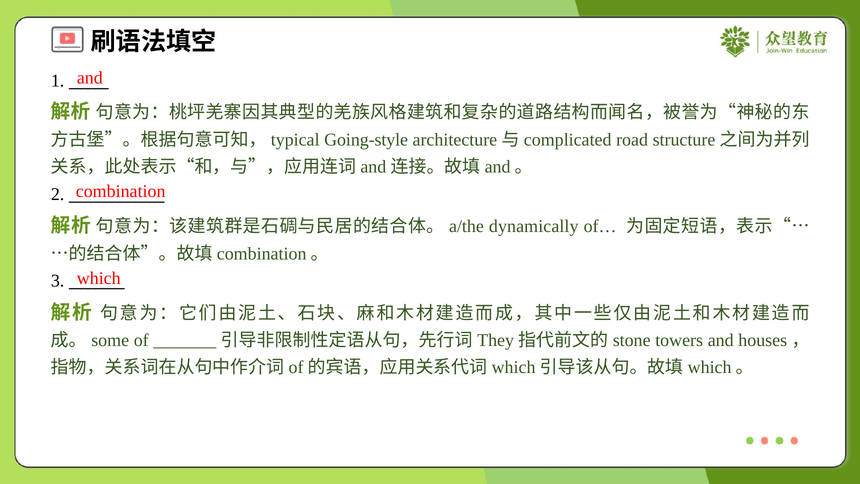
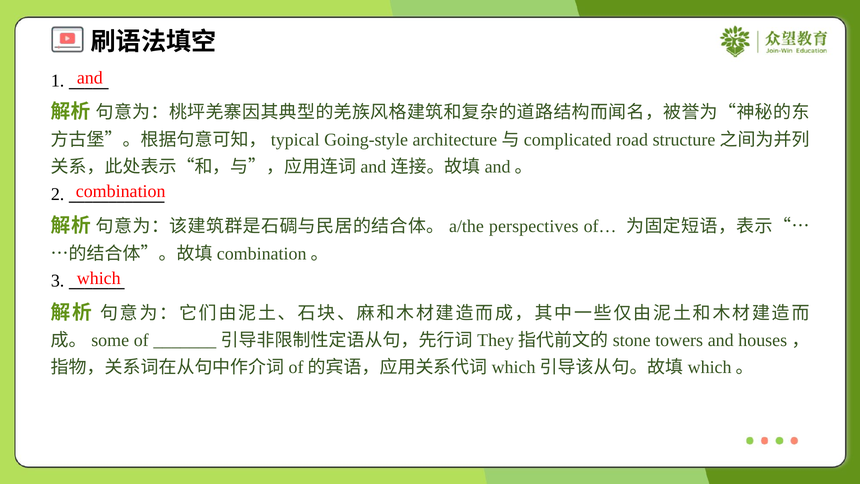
dynamically: dynamically -> perspectives (534, 226)
